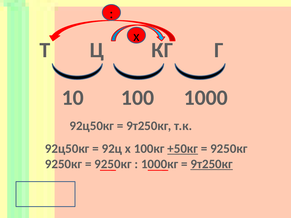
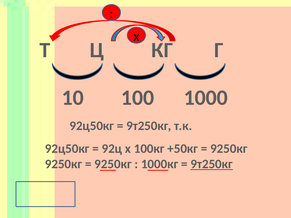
+50кг underline: present -> none (183, 149)
